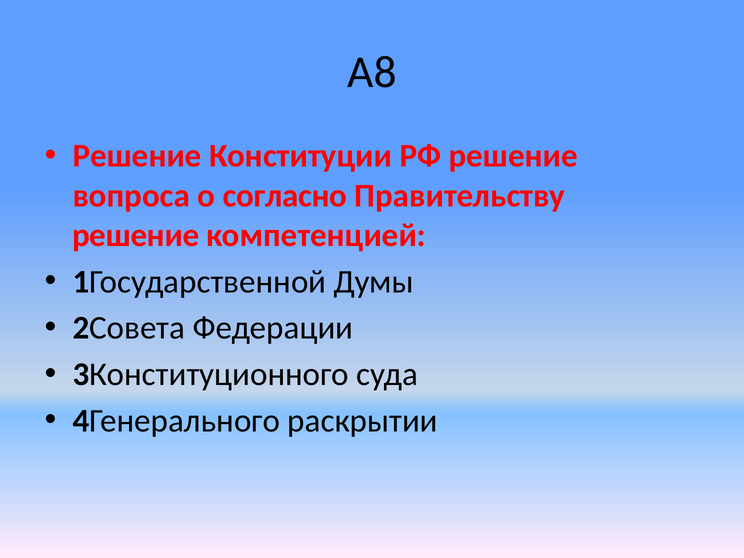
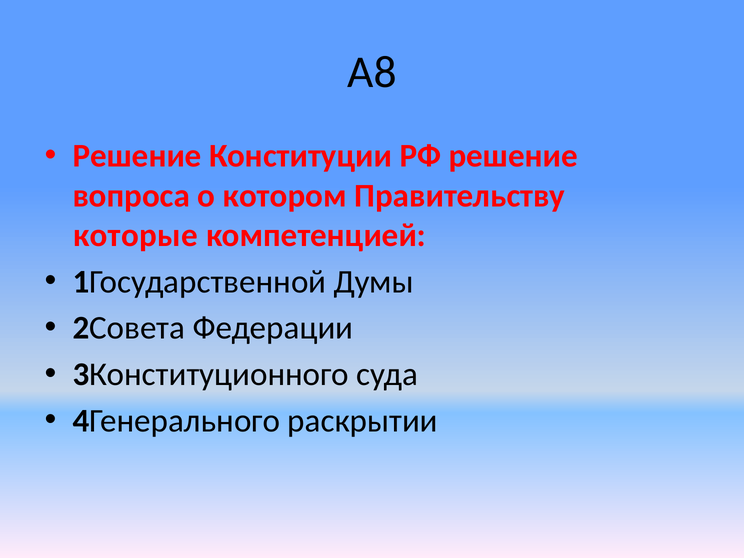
согласно: согласно -> котором (285, 196)
решение: решение -> которые (135, 235)
